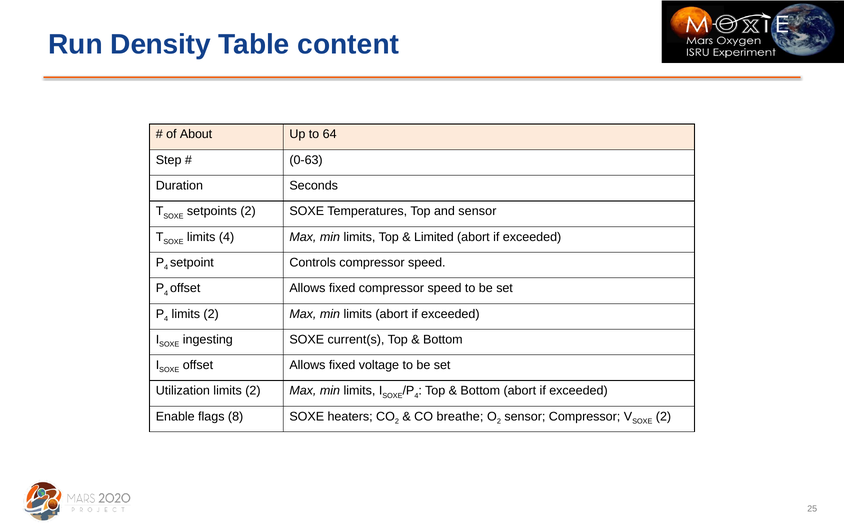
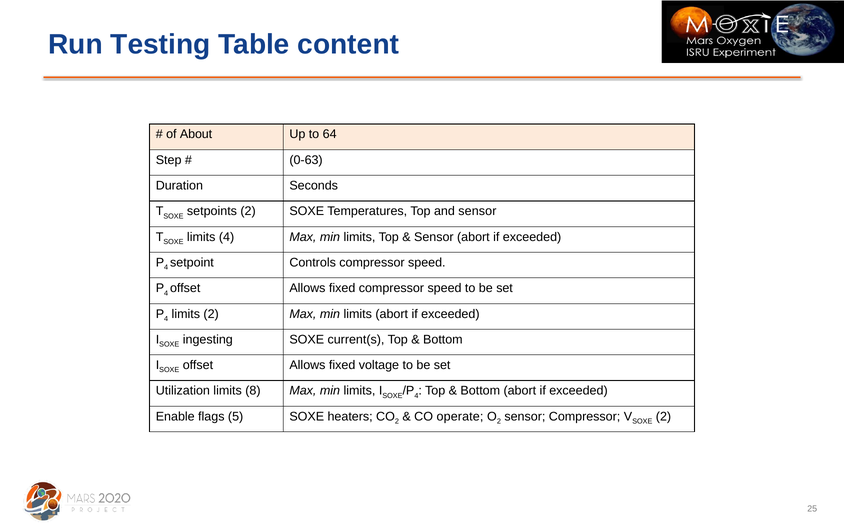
Density: Density -> Testing (160, 45)
Limited: Limited -> Sensor (434, 237)
Utilization limits 2: 2 -> 8 (253, 391)
8: 8 -> 5 (236, 417)
breathe: breathe -> operate (460, 417)
